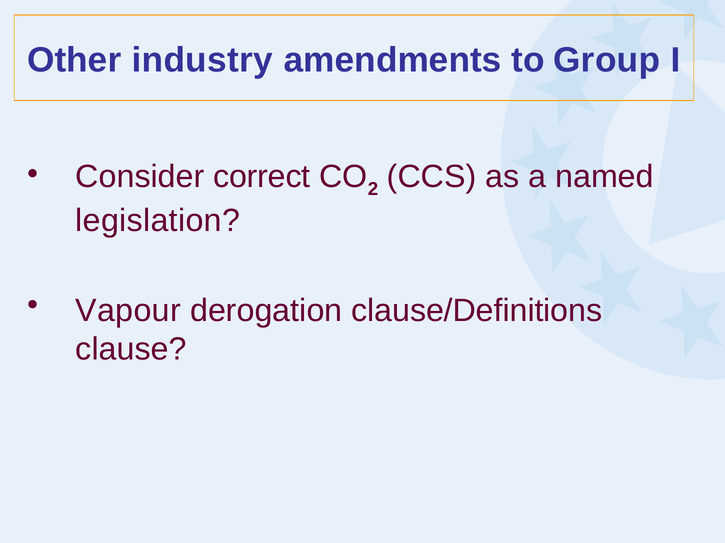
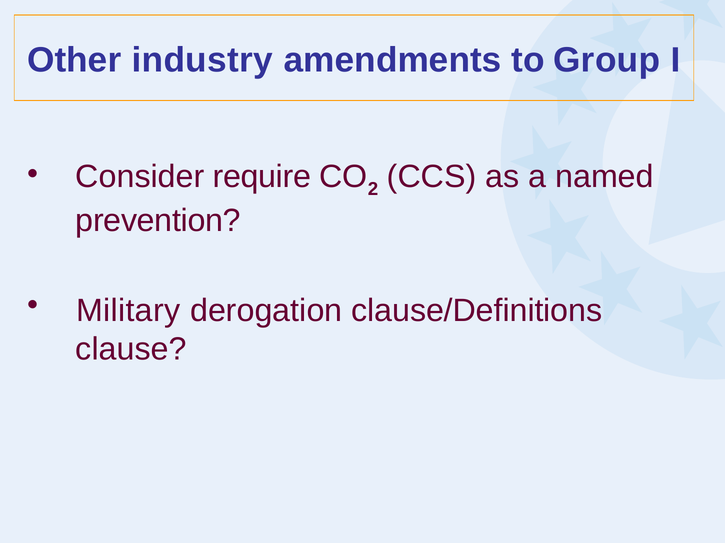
correct: correct -> require (262, 177)
legislation: legislation -> prevention (158, 221)
Vapour: Vapour -> Military (128, 311)
